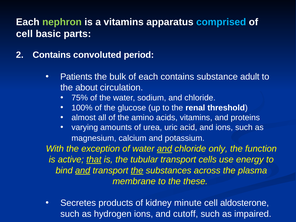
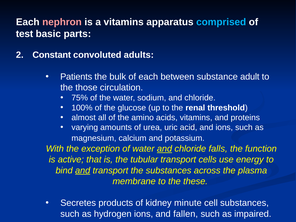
nephron colour: light green -> pink (62, 22)
cell: cell -> test (25, 34)
Contains: Contains -> Constant (52, 55)
period: period -> adults (139, 55)
each contains: contains -> between (177, 77)
about: about -> those (86, 88)
only: only -> falls (218, 149)
that underline: present -> none (94, 160)
the underline: present -> none (137, 170)
cell aldosterone: aldosterone -> substances (244, 203)
cutoff: cutoff -> fallen (186, 214)
